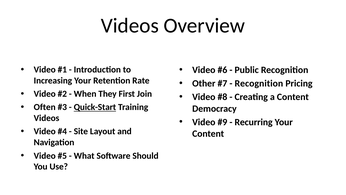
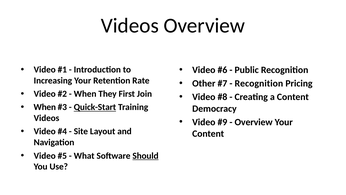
Often: Often -> When (45, 107)
Recurring: Recurring -> Overview (254, 122)
Should underline: none -> present (146, 155)
